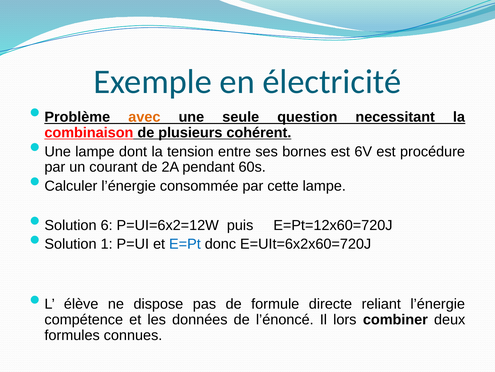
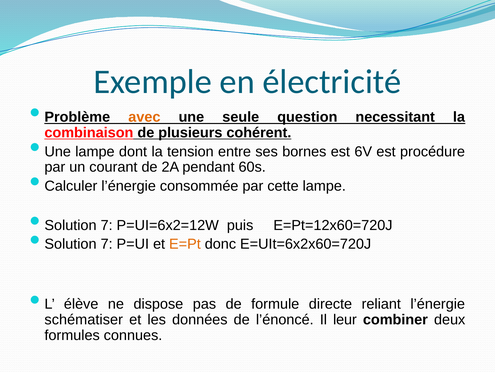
6: 6 -> 7 (107, 225)
1: 1 -> 7 (107, 244)
E=Pt colour: blue -> orange (185, 244)
compétence: compétence -> schématiser (84, 319)
lors: lors -> leur (345, 319)
